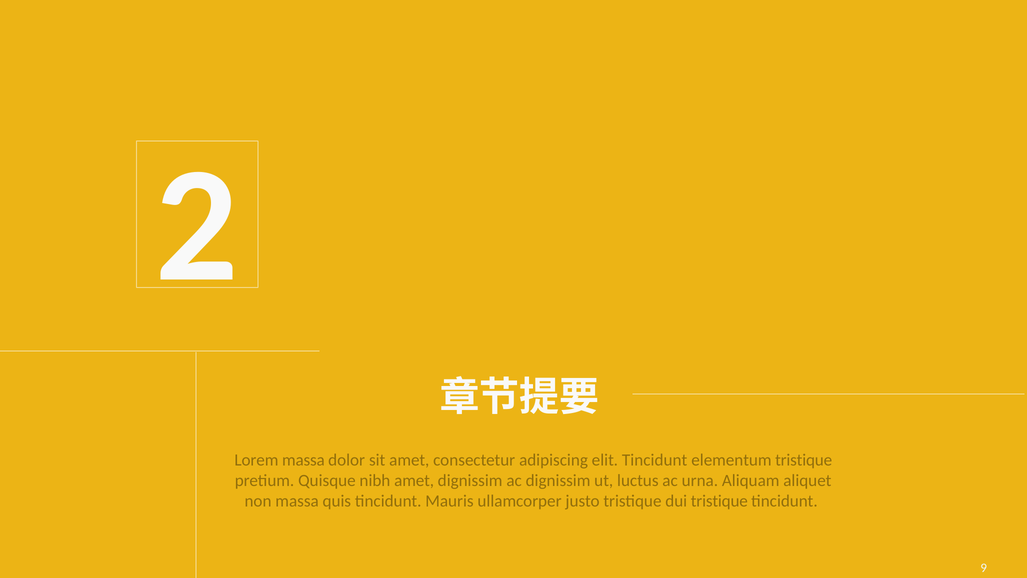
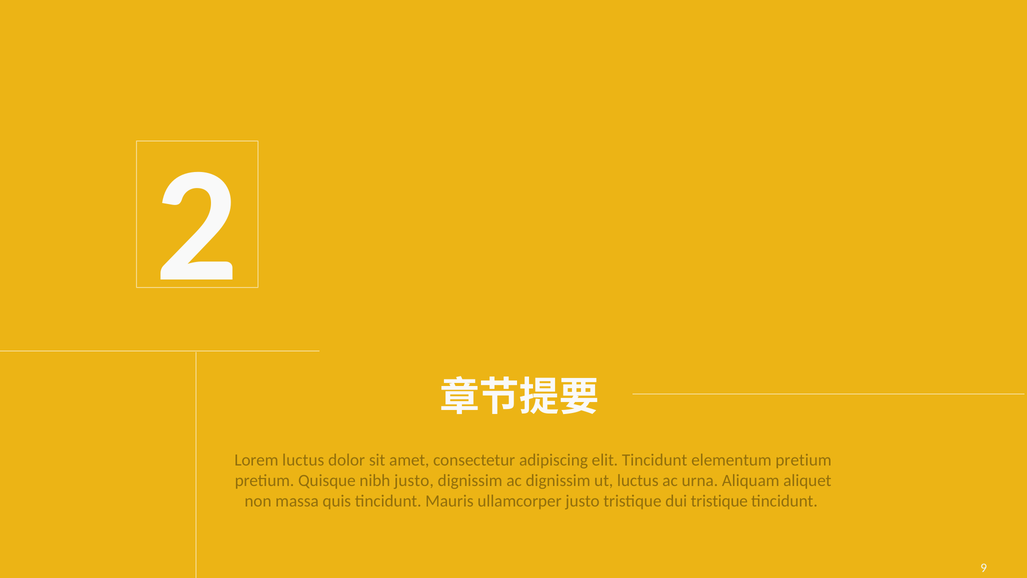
Lorem massa: massa -> luctus (303, 460)
elementum tristique: tristique -> pretium (804, 460)
nibh amet: amet -> justo (414, 480)
